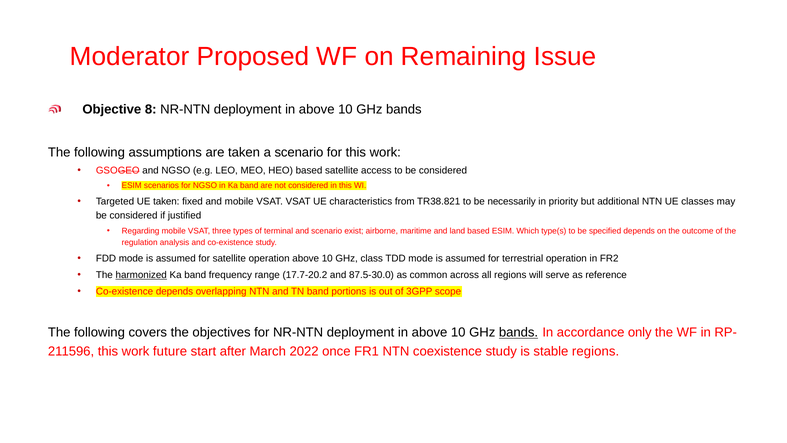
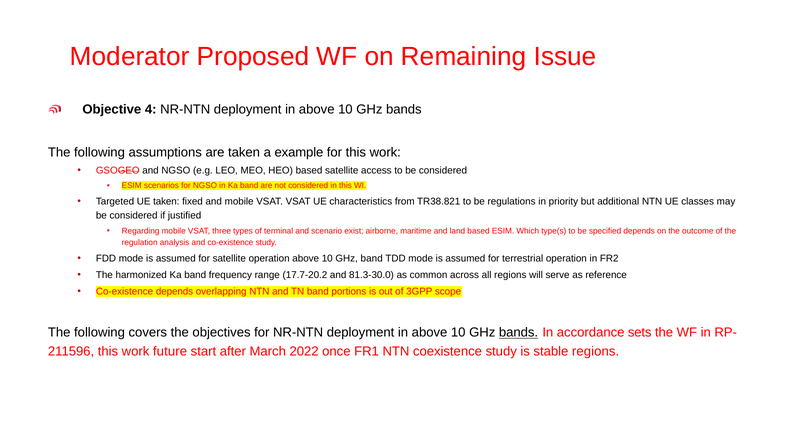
8: 8 -> 4 (151, 109)
a scenario: scenario -> example (299, 152)
necessarily: necessarily -> regulations (512, 201)
GHz class: class -> band (372, 258)
harmonized underline: present -> none (141, 275)
87.5-30.0: 87.5-30.0 -> 81.3-30.0 (372, 275)
only: only -> sets (640, 332)
